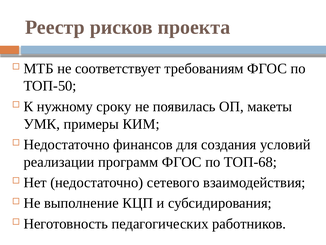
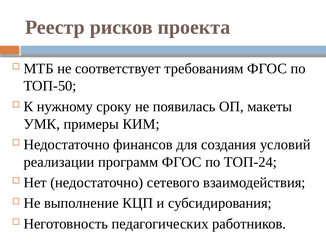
ТОП-68: ТОП-68 -> ТОП-24 (250, 162)
